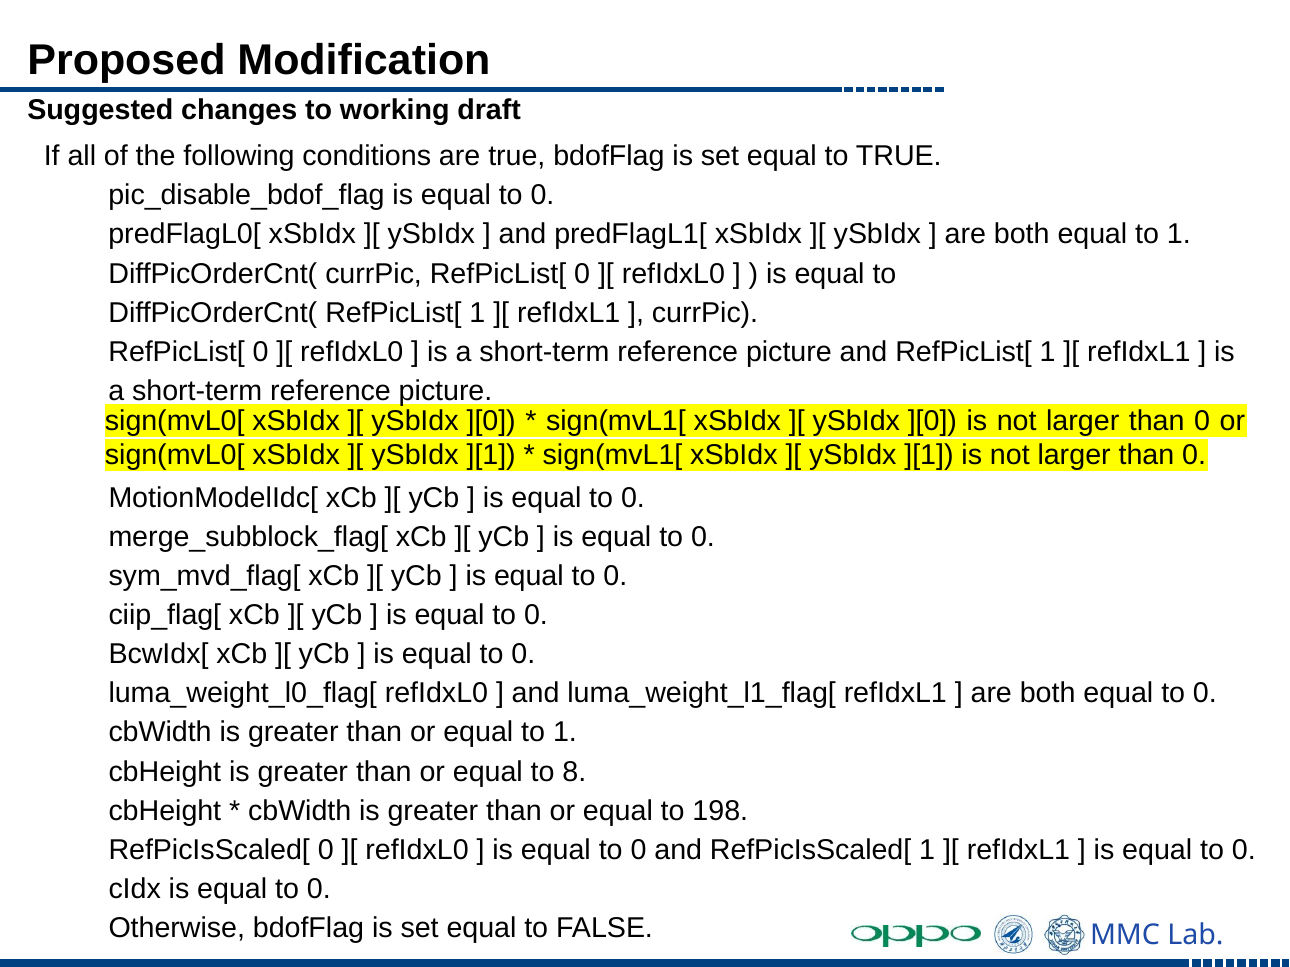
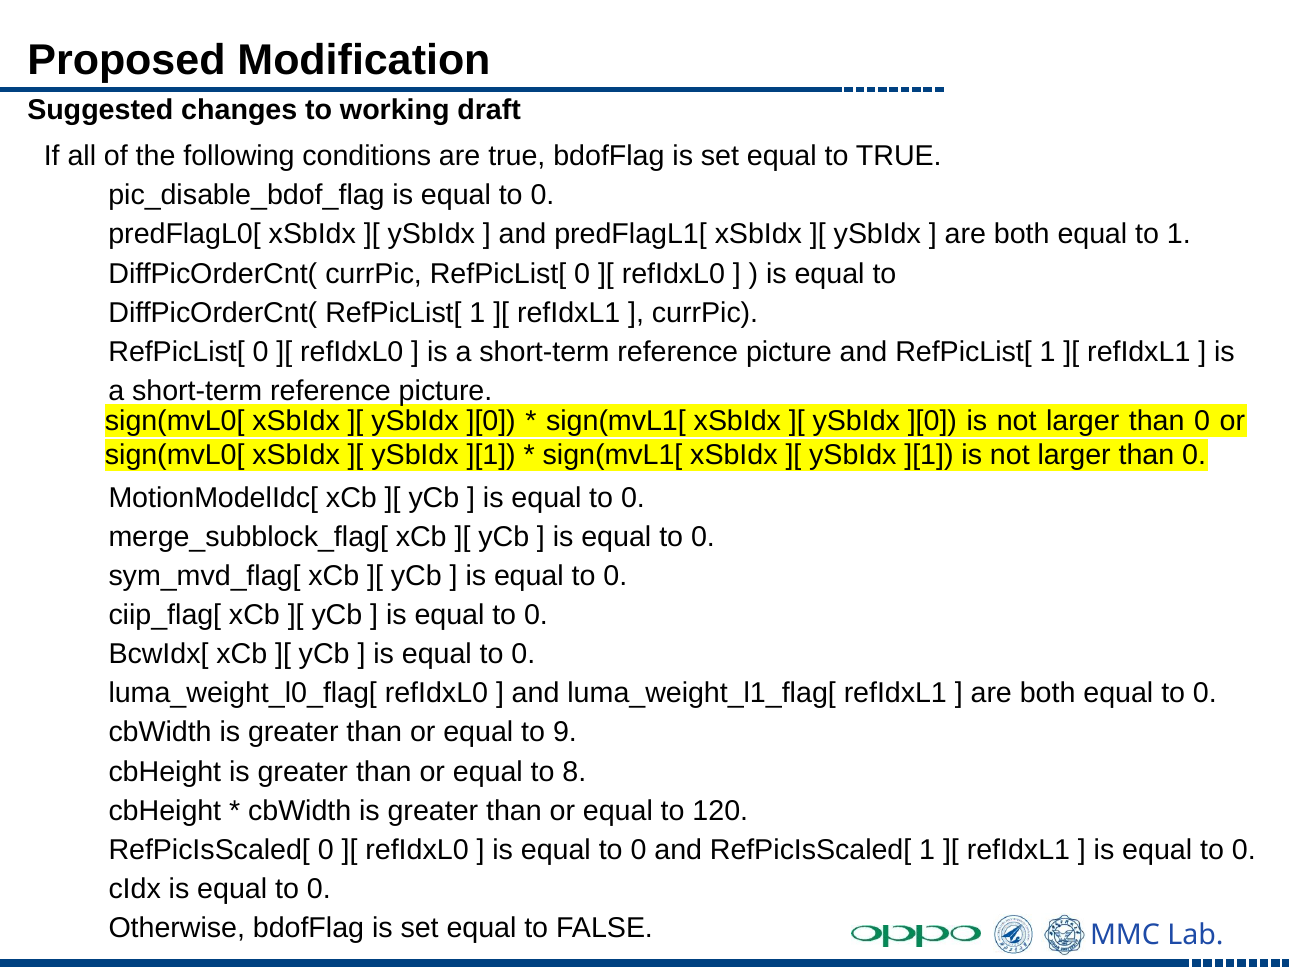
or equal to 1: 1 -> 9 (565, 733)
198: 198 -> 120 (720, 811)
